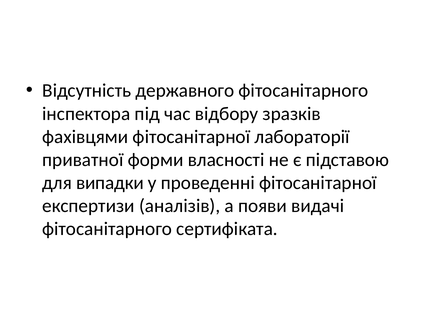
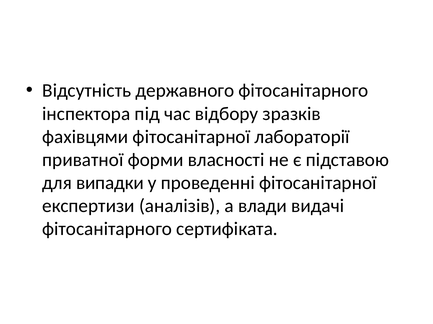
появи: появи -> влади (263, 206)
